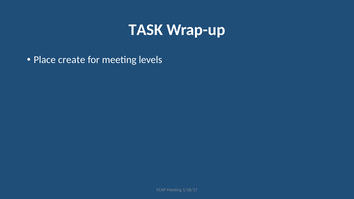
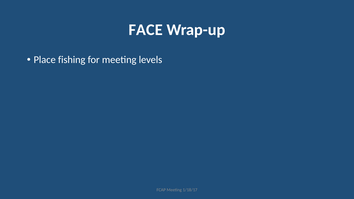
TASK: TASK -> FACE (146, 30)
create: create -> fishing (72, 60)
